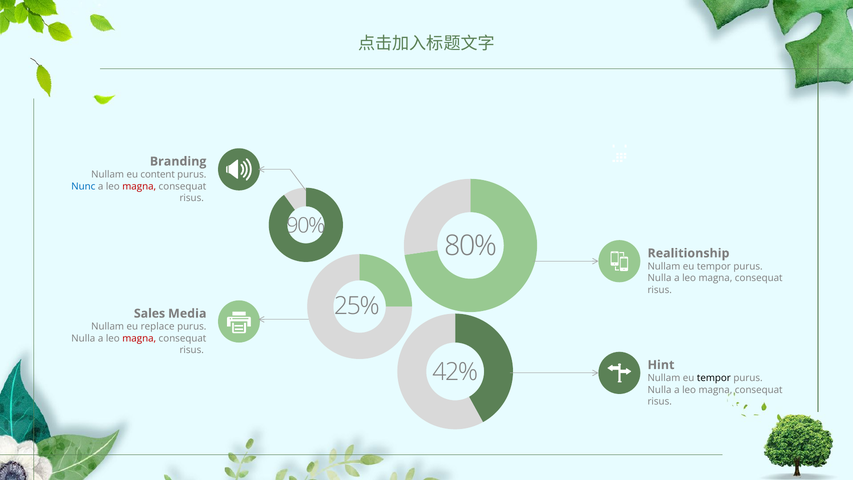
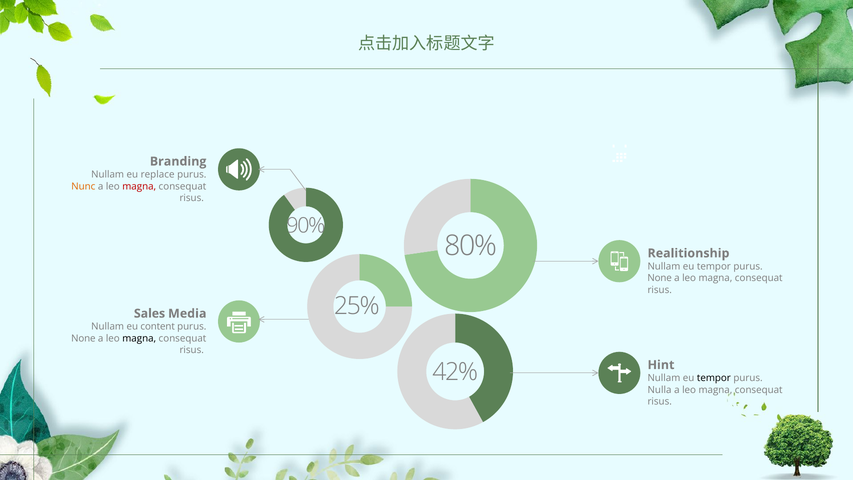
content: content -> replace (158, 175)
Nunc colour: blue -> orange (83, 186)
Nulla: Nulla -> None (660, 278)
replace: replace -> content (158, 327)
Nulla: Nulla -> None (83, 338)
magna colour: red -> black (139, 338)
